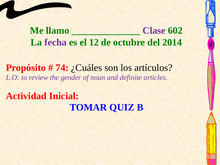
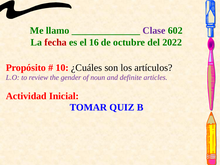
fecha colour: purple -> red (56, 42)
12: 12 -> 16 (94, 42)
2014: 2014 -> 2022 (172, 42)
74: 74 -> 10 (62, 68)
